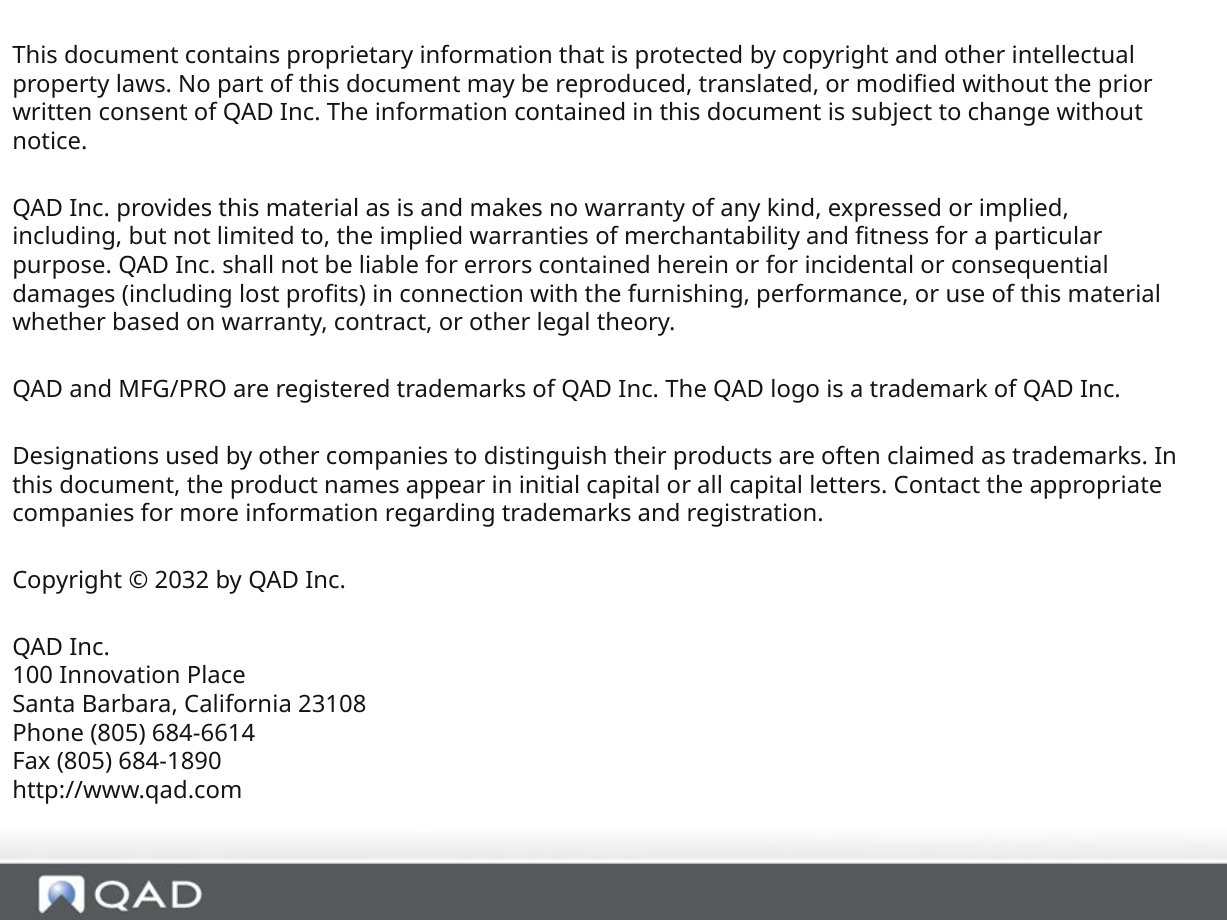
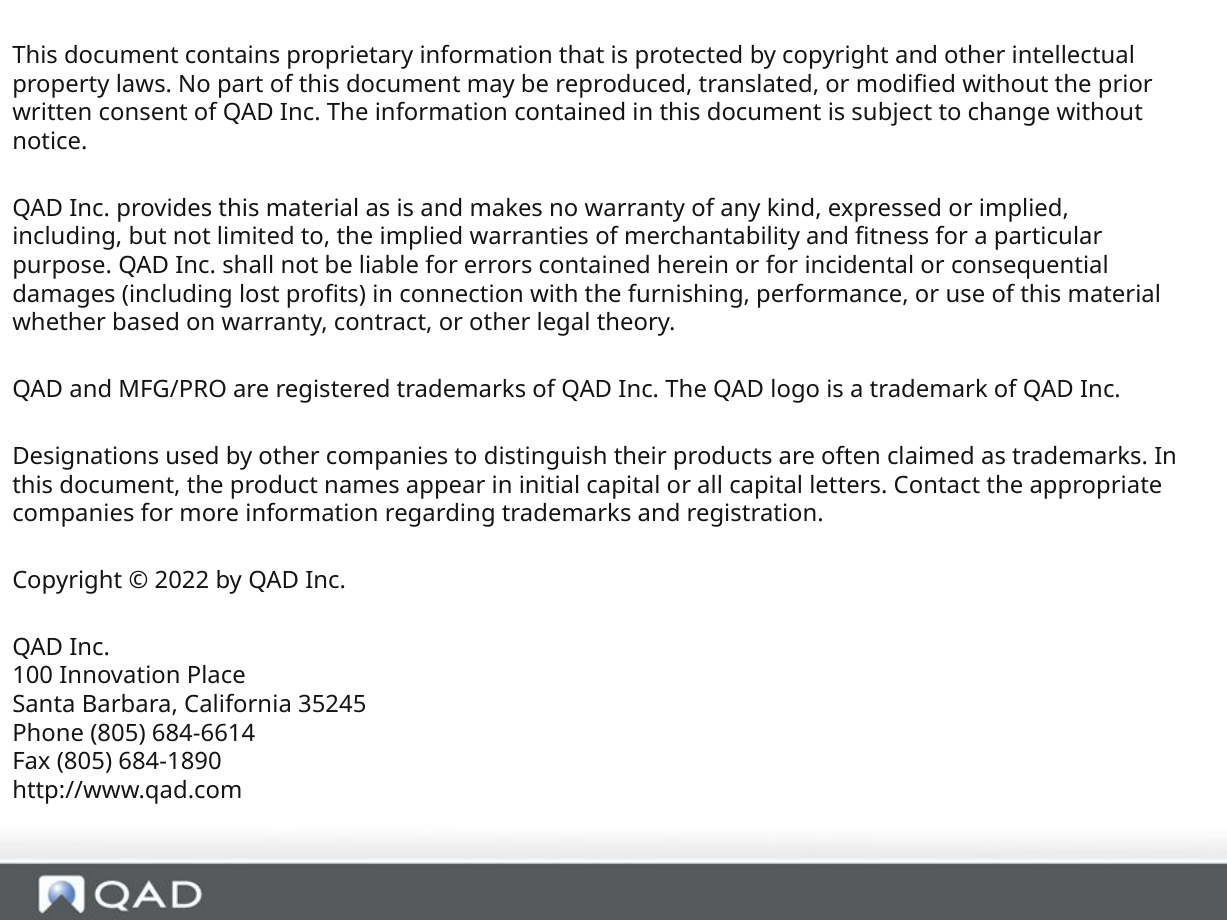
2032: 2032 -> 2022 (182, 581)
23108: 23108 -> 35245 (332, 705)
